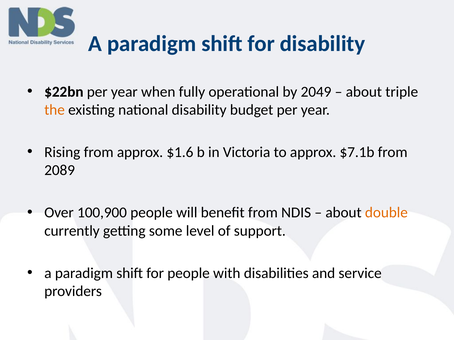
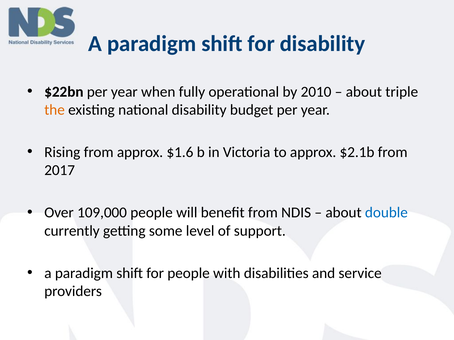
2049: 2049 -> 2010 (316, 92)
$7.1b: $7.1b -> $2.1b (357, 152)
2089: 2089 -> 2017 (60, 171)
100,900: 100,900 -> 109,000 (102, 213)
double colour: orange -> blue (386, 213)
